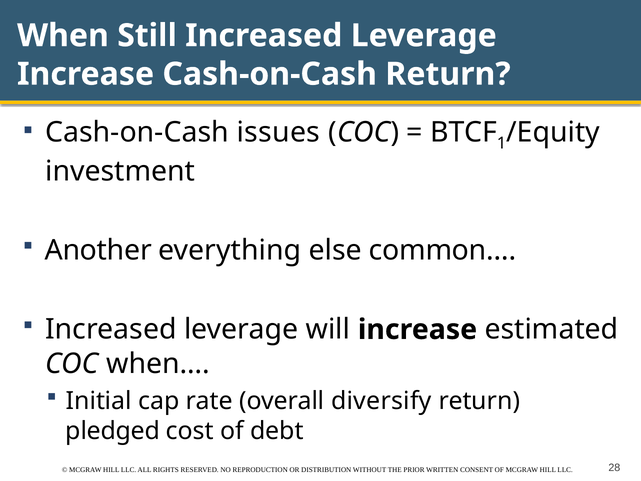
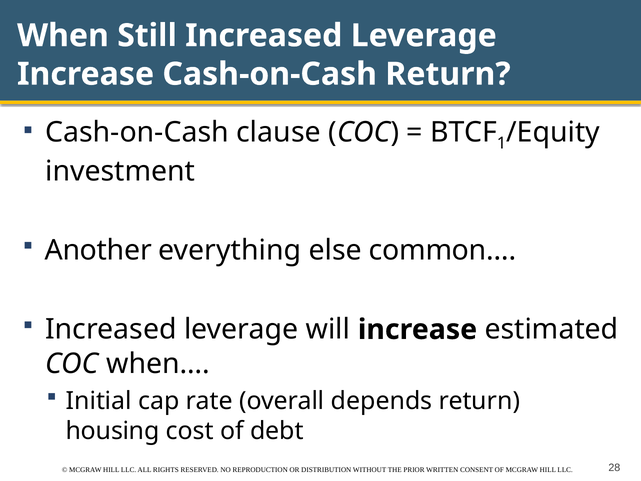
issues: issues -> clause (279, 132)
diversify: diversify -> depends (382, 401)
pledged: pledged -> housing (113, 431)
